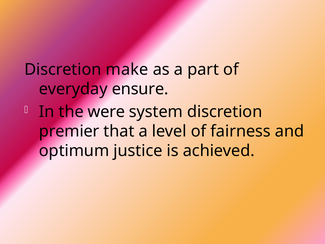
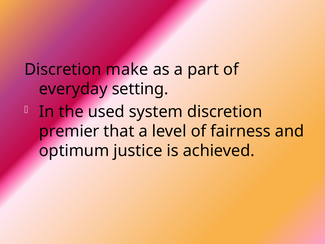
ensure: ensure -> setting (140, 89)
were: were -> used (106, 112)
